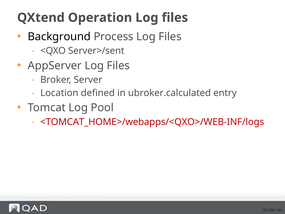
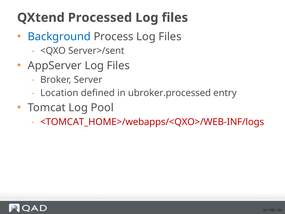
Operation: Operation -> Processed (100, 18)
Background colour: black -> blue (59, 37)
ubroker.calculated: ubroker.calculated -> ubroker.processed (169, 93)
